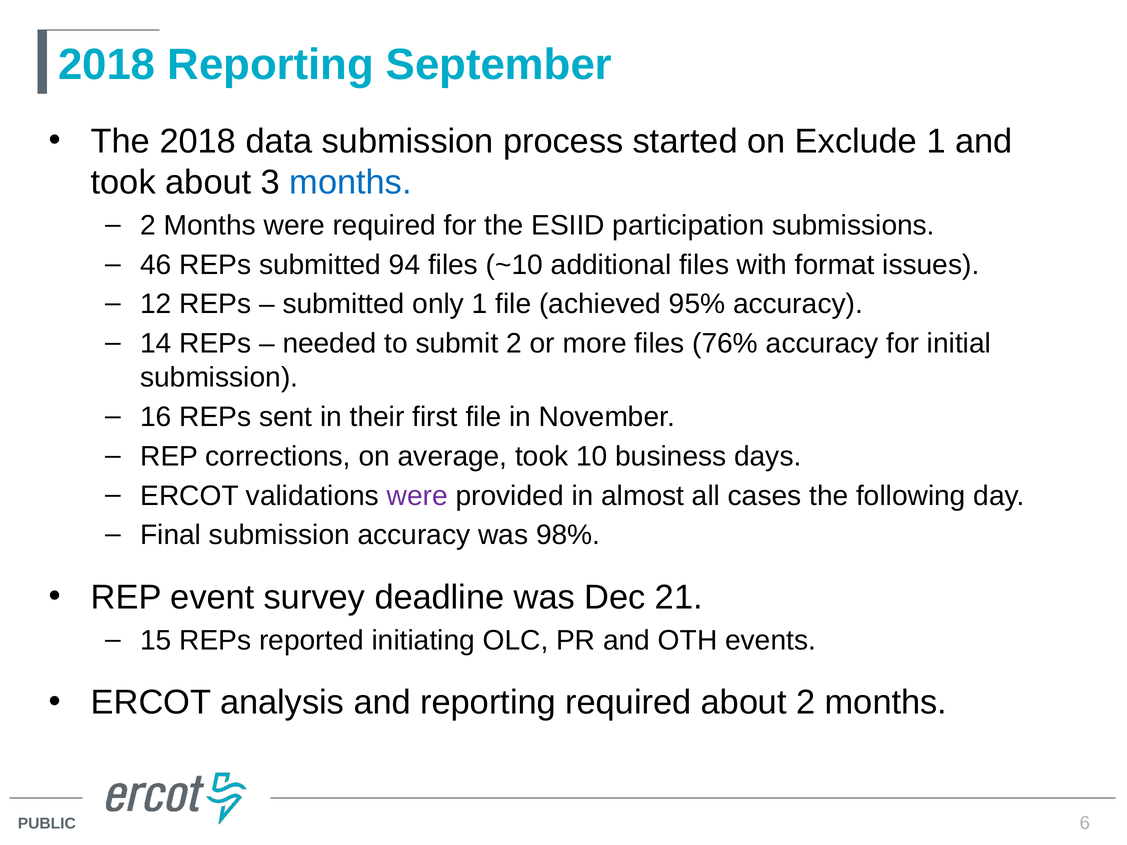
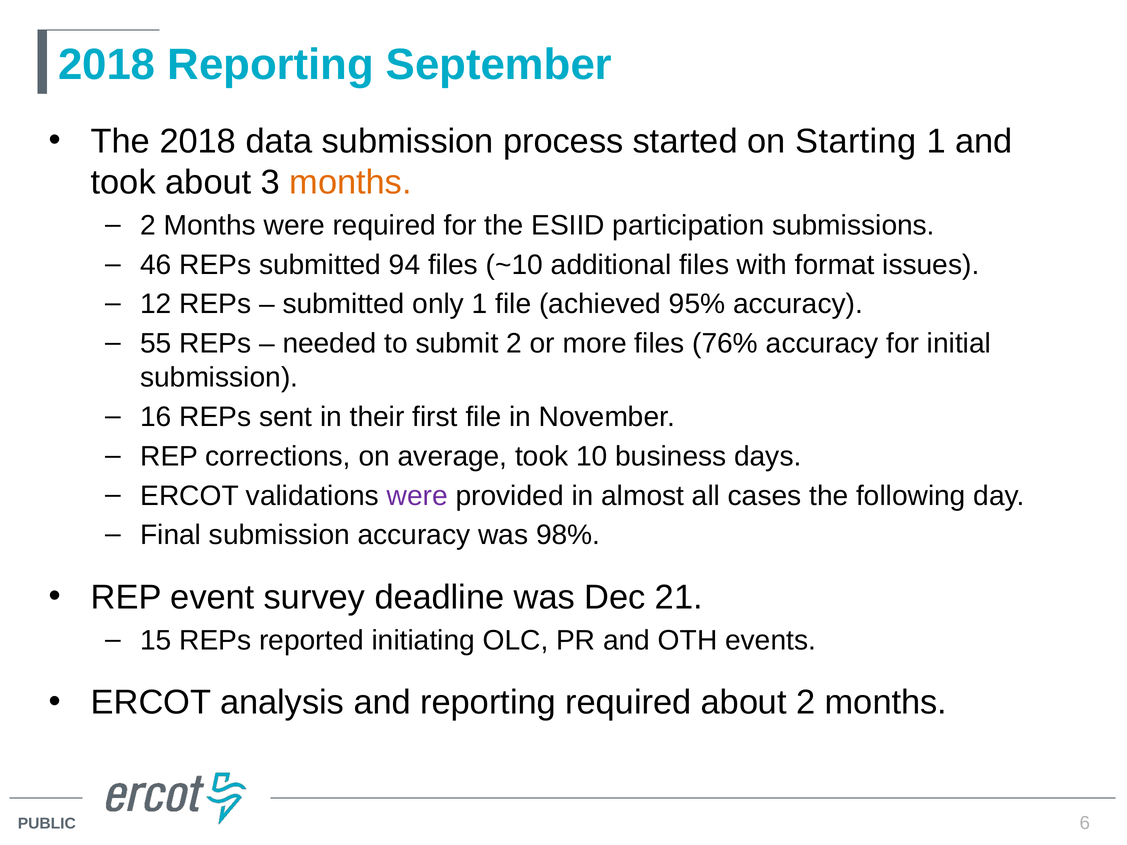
Exclude: Exclude -> Starting (856, 141)
months colour: blue -> orange (350, 183)
14: 14 -> 55 (156, 344)
